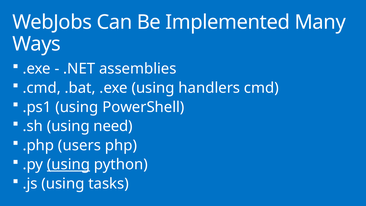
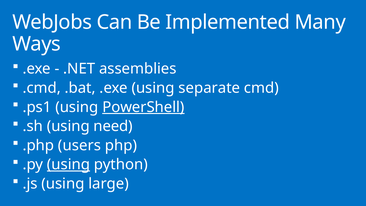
handlers: handlers -> separate (209, 88)
PowerShell underline: none -> present (143, 107)
tasks: tasks -> large (109, 184)
